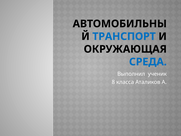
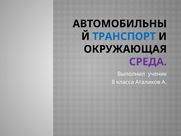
СРЕДА colour: blue -> purple (148, 62)
